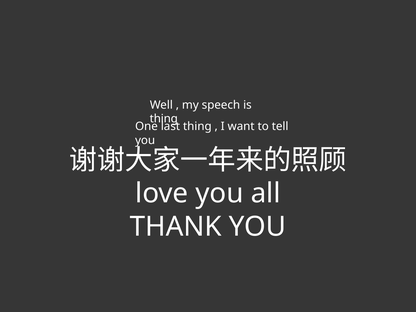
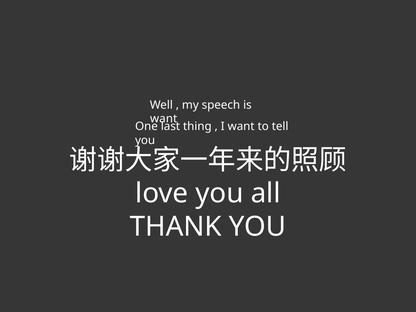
thing: thing -> want (164, 119)
